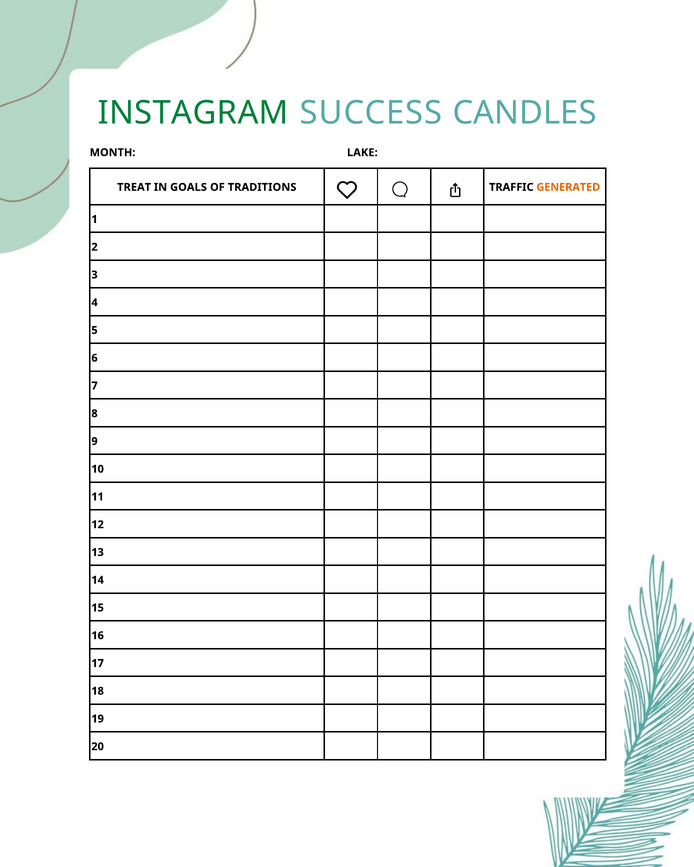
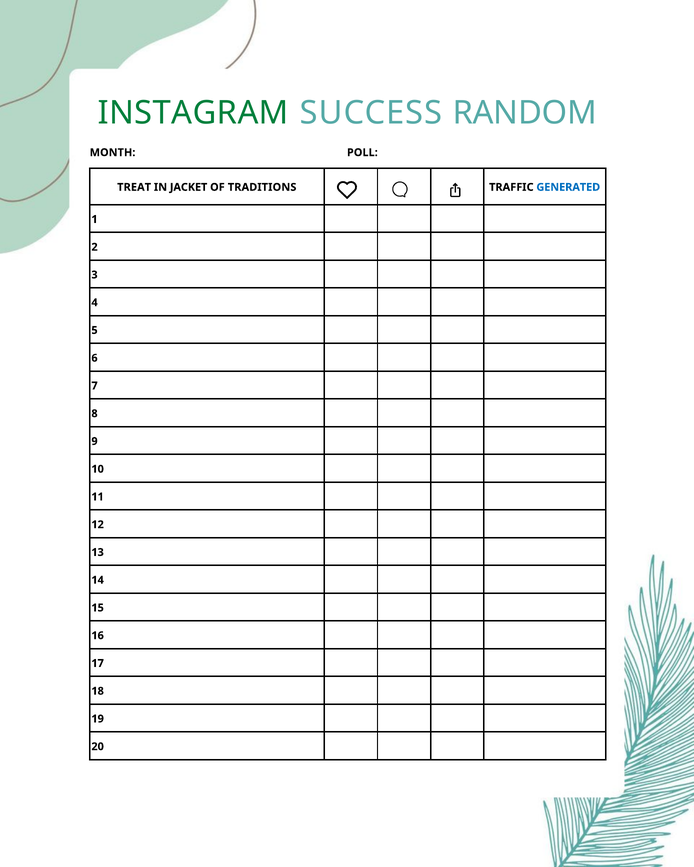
CANDLES: CANDLES -> RANDOM (525, 113)
LAKE: LAKE -> POLL (362, 153)
GOALS: GOALS -> JACKET (189, 187)
GENERATED colour: orange -> blue (568, 187)
